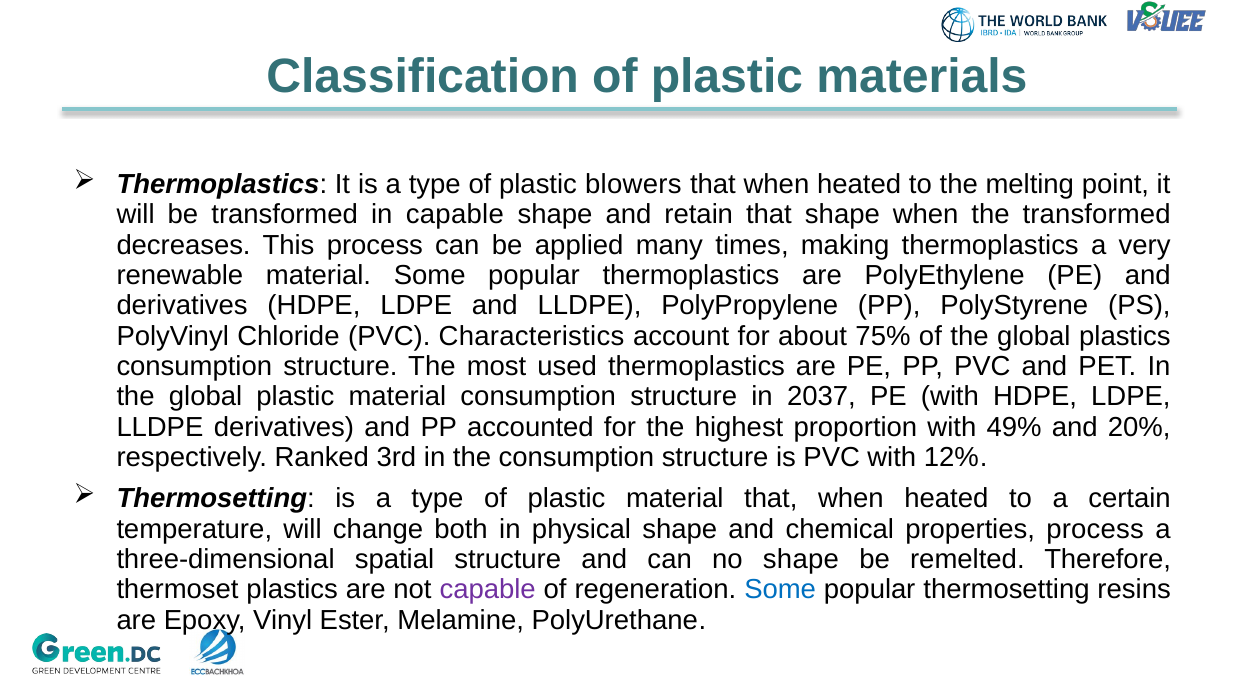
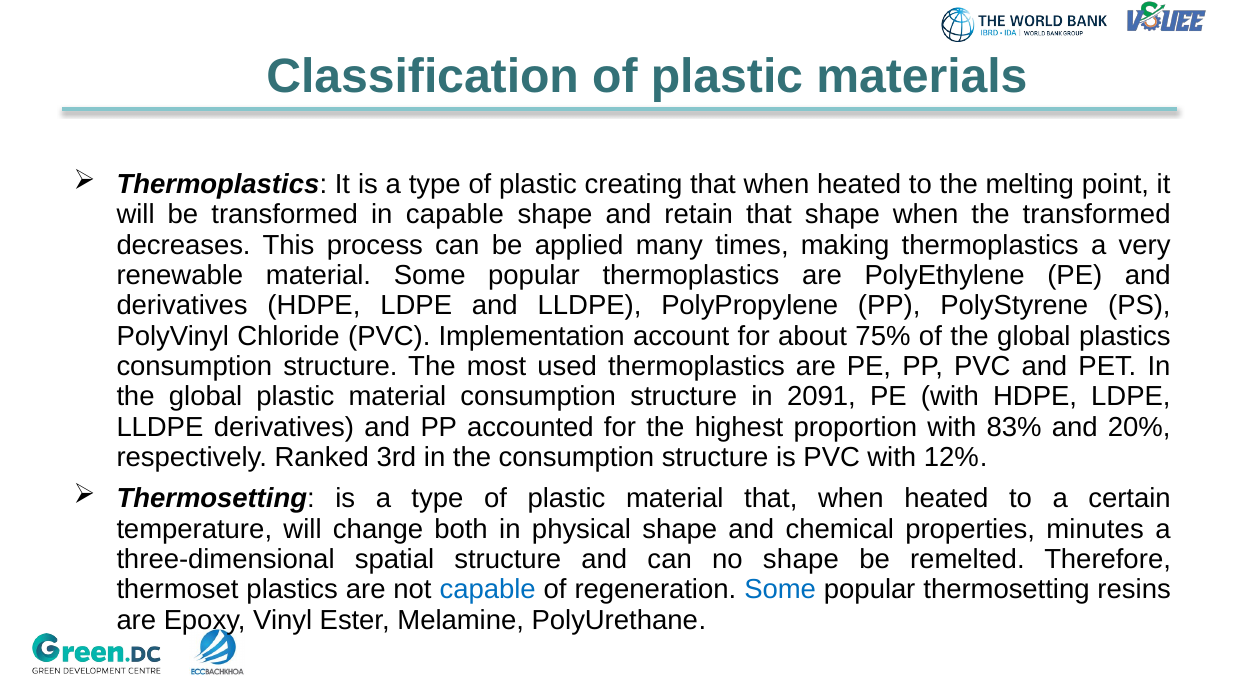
blowers: blowers -> creating (633, 184)
Characteristics: Characteristics -> Implementation (532, 336)
2037: 2037 -> 2091 (821, 397)
49%: 49% -> 83% (1014, 427)
properties process: process -> minutes (1095, 529)
capable colour: purple -> blue (488, 590)
